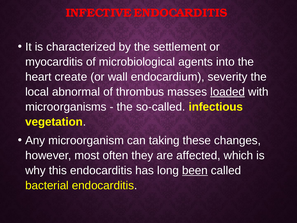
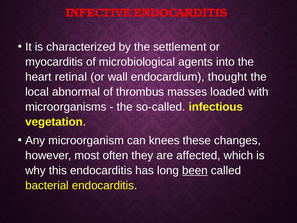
create: create -> retinal (71, 77)
severity: severity -> thought (228, 77)
loaded underline: present -> none (228, 92)
taking: taking -> knees (164, 140)
